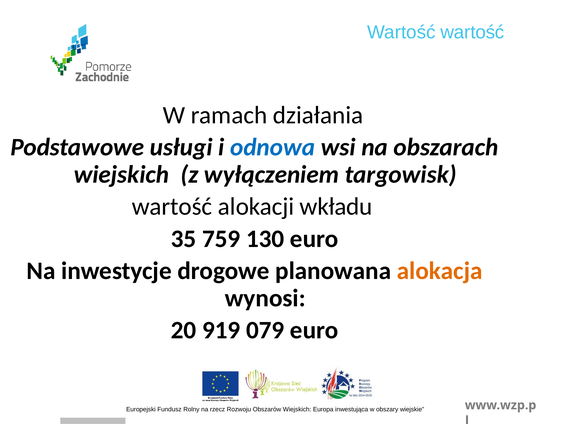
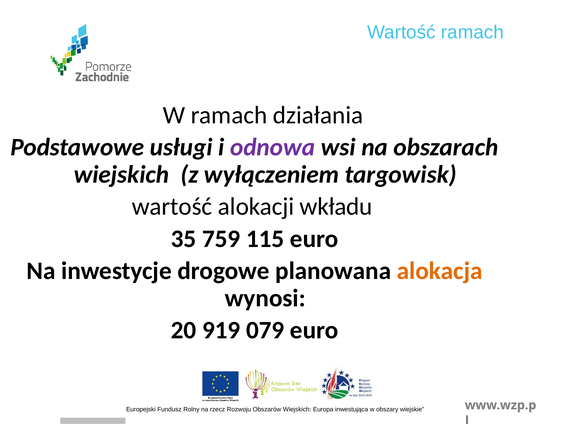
Wartość wartość: wartość -> ramach (472, 32)
odnowa colour: blue -> purple (273, 148)
130: 130 -> 115 (265, 239)
